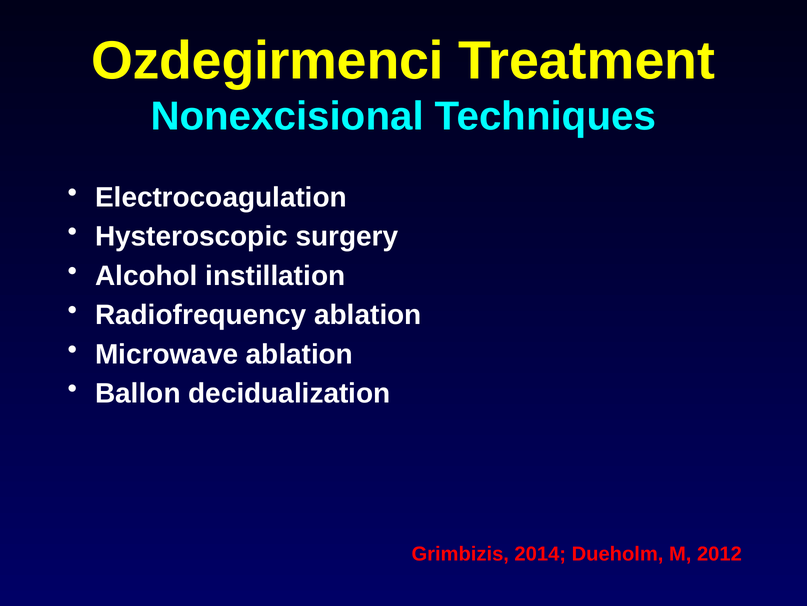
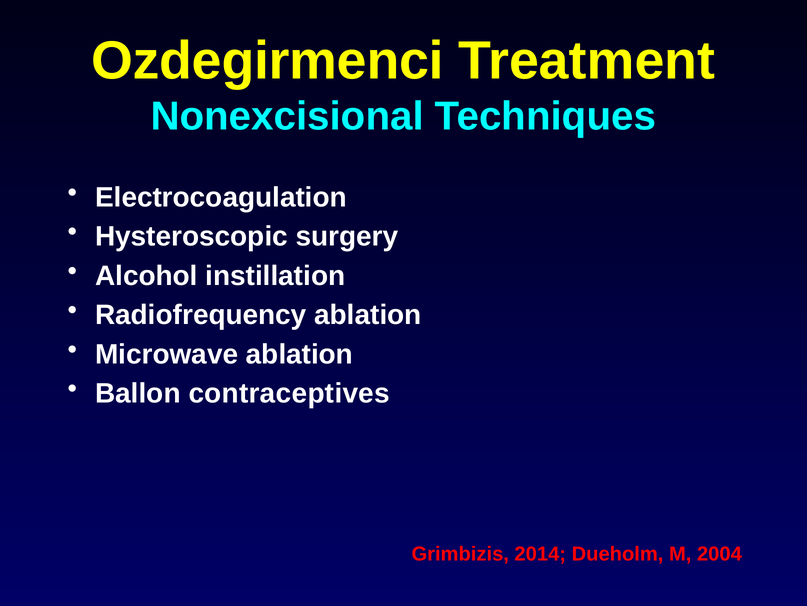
decidualization: decidualization -> contraceptives (289, 393)
2012: 2012 -> 2004 (719, 553)
